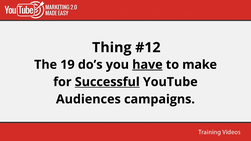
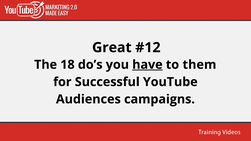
Thing: Thing -> Great (112, 48)
19: 19 -> 18 (67, 65)
make: make -> them (199, 65)
Successful underline: present -> none (107, 82)
